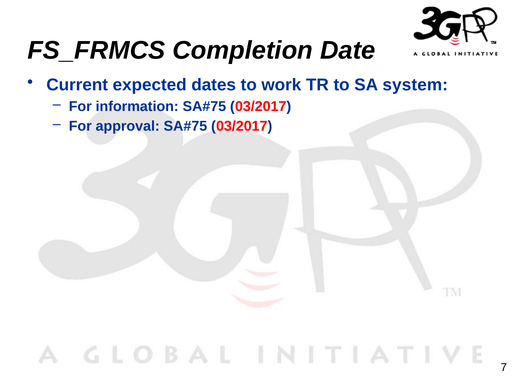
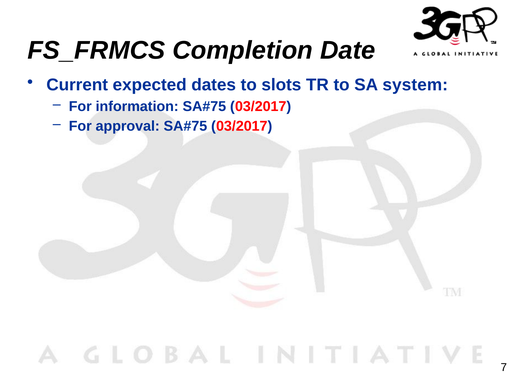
work: work -> slots (281, 85)
